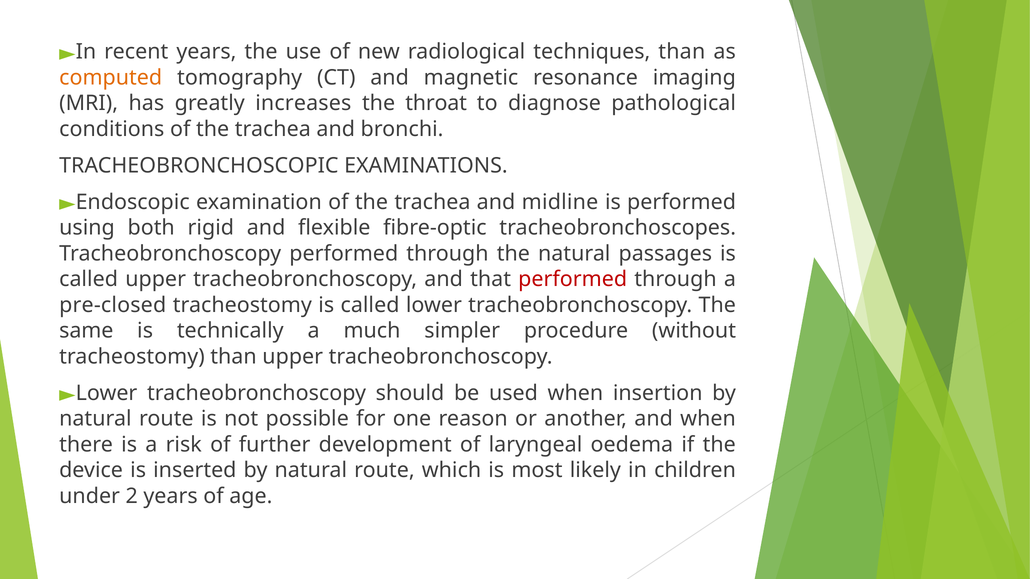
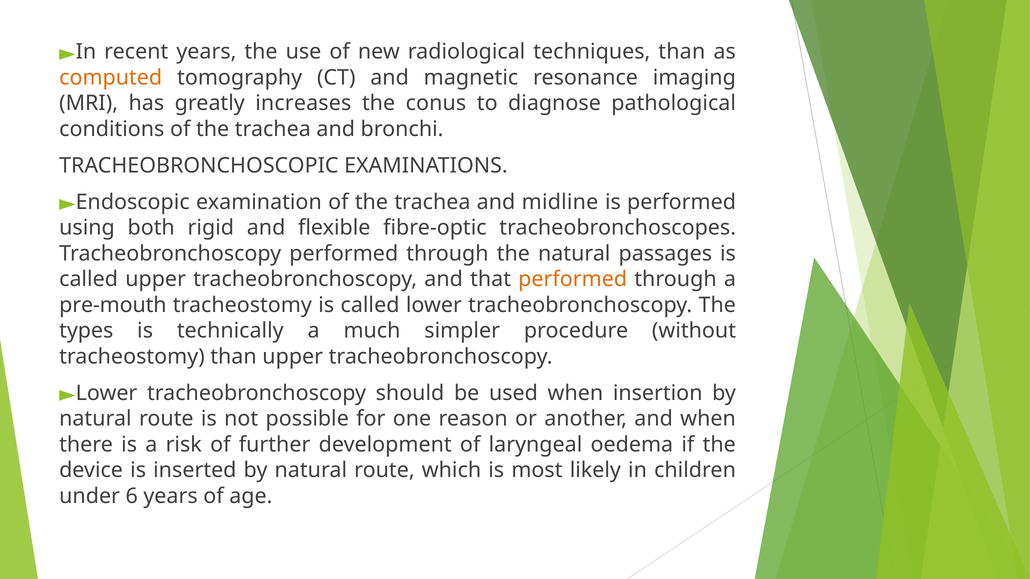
throat: throat -> conus (436, 103)
performed colour: red -> orange (573, 279)
pre-closed: pre-closed -> pre-mouth (113, 305)
same: same -> types (86, 331)
2: 2 -> 6 (132, 496)
